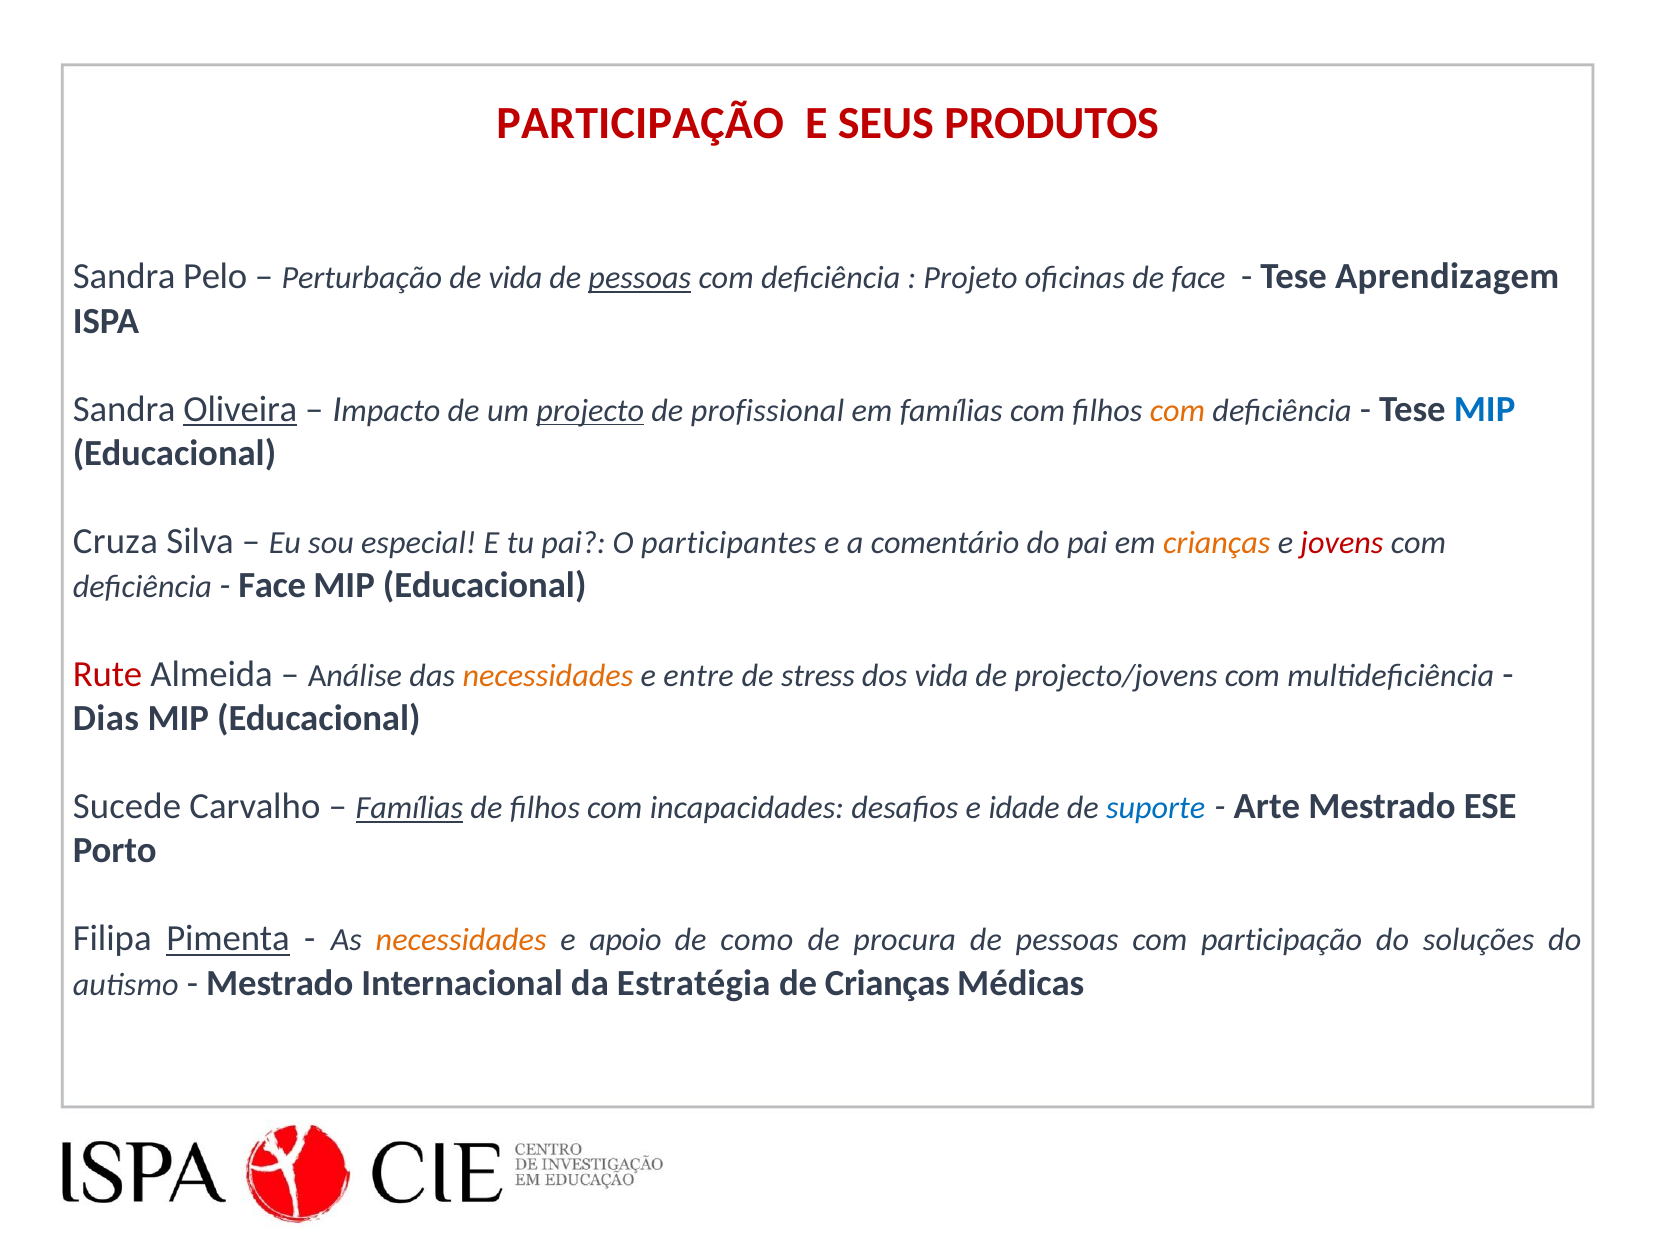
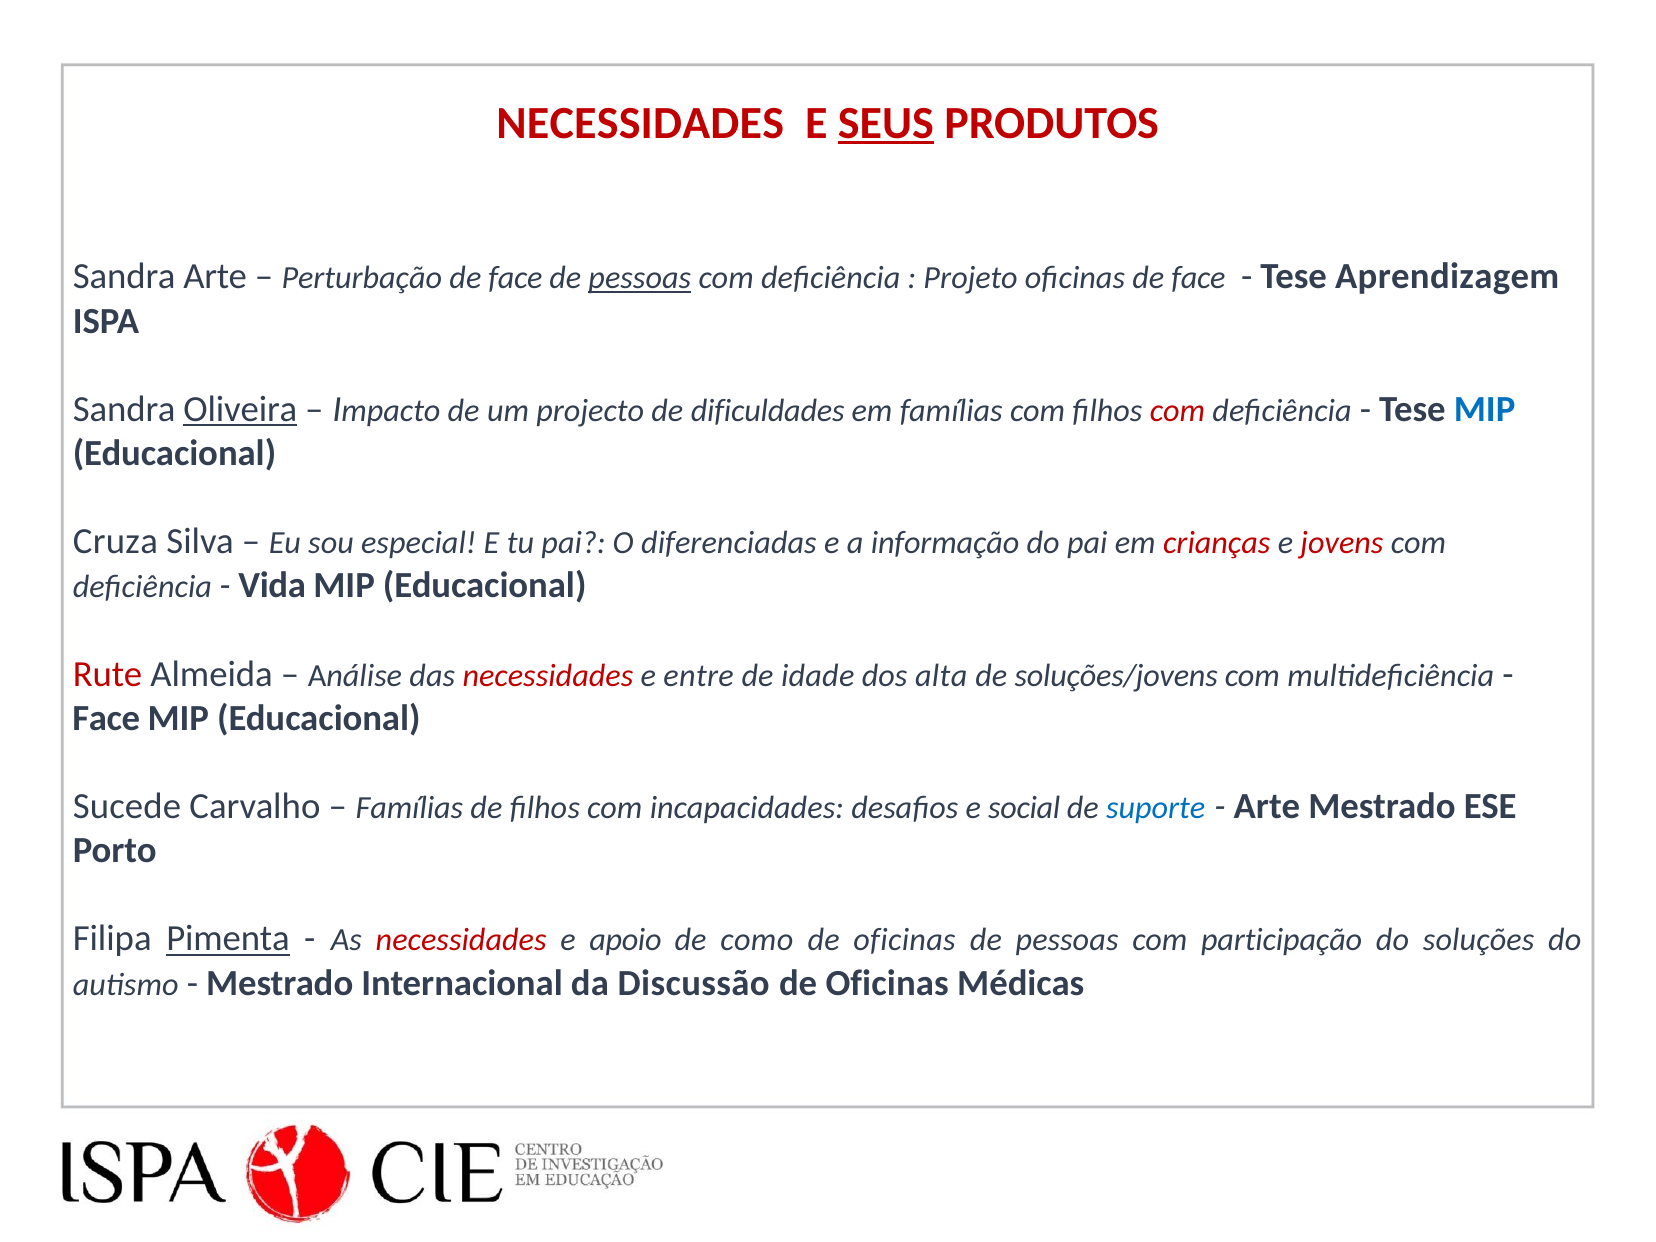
PARTICIPAÇÃO: PARTICIPAÇÃO -> NECESSIDADES (640, 123)
SEUS underline: none -> present (886, 123)
Sandra Pelo: Pelo -> Arte (215, 277)
vida: vida -> face (515, 278)
projecto underline: present -> none (590, 411)
profissional: profissional -> dificuldades (768, 411)
com colour: orange -> red (1178, 411)
participantes: participantes -> diferenciadas (729, 543)
comentário: comentário -> informação (945, 543)
crianças colour: orange -> red (1217, 543)
Face: Face -> Vida (272, 586)
necessidades colour: orange -> red (548, 676)
stress: stress -> idade (818, 676)
dos vida: vida -> alta (941, 676)
projecto/jovens: projecto/jovens -> soluções/jovens (1116, 676)
Dias: Dias -> Face (106, 718)
Famílias underline: present -> none (409, 808)
idade: idade -> social (1024, 808)
necessidades colour: orange -> red (461, 940)
procura: procura -> oficinas (905, 940)
Estratégia: Estratégia -> Discussão (694, 983)
Crianças: Crianças -> Oficinas (887, 983)
